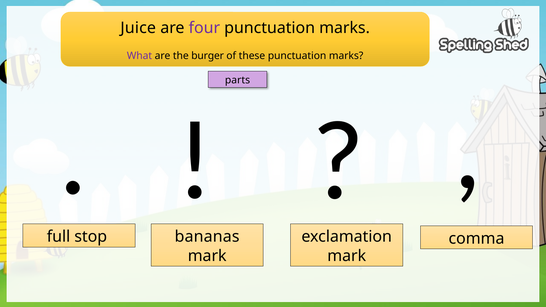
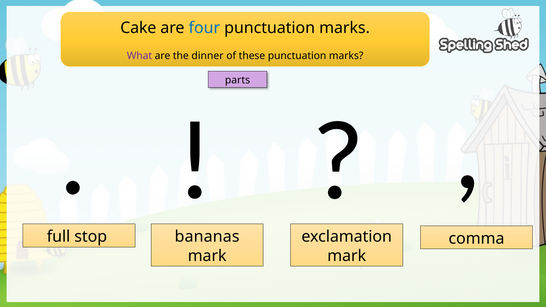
Juice: Juice -> Cake (138, 28)
four colour: purple -> blue (204, 28)
burger: burger -> dinner (208, 56)
